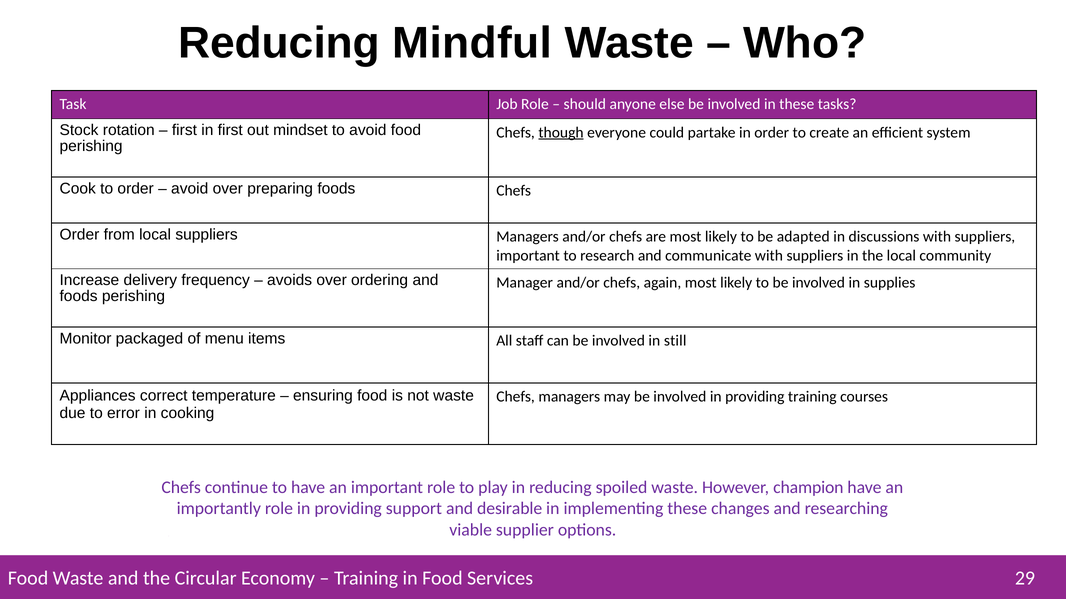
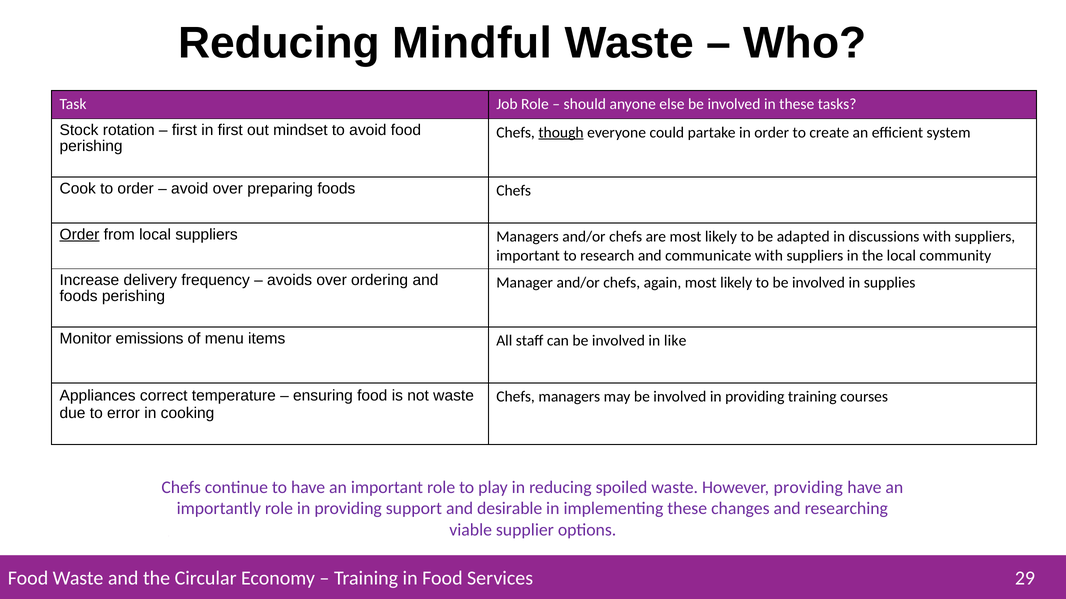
Order underline: none -> present (79, 235)
packaged: packaged -> emissions (150, 339)
still: still -> like (675, 341)
However champion: champion -> providing (808, 488)
